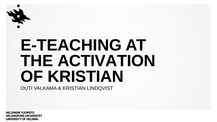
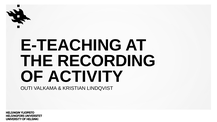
ACTIVATION: ACTIVATION -> RECORDING (106, 61)
OF KRISTIAN: KRISTIAN -> ACTIVITY (86, 77)
